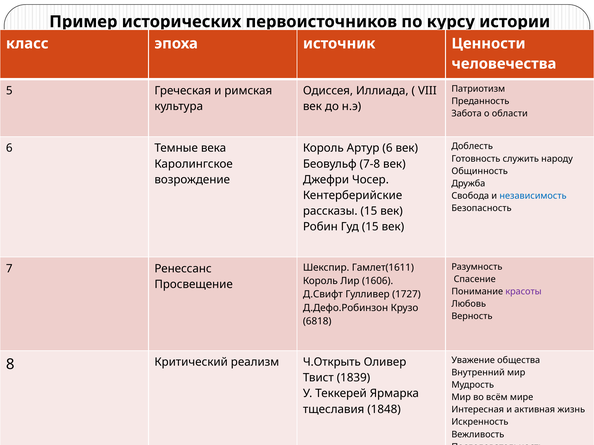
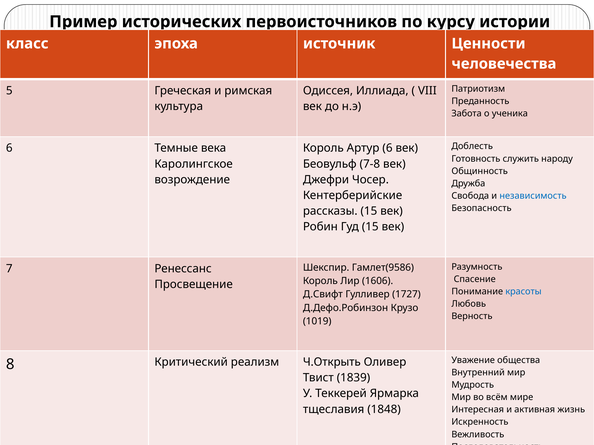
области: области -> ученика (510, 114)
Гамлет(1611: Гамлет(1611 -> Гамлет(9586 (383, 268)
красоты colour: purple -> blue (523, 292)
6818: 6818 -> 1019 (317, 322)
